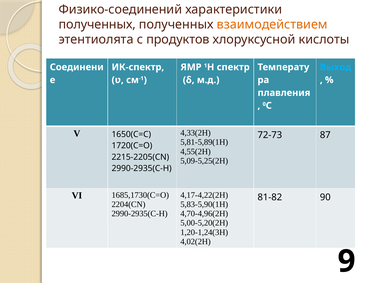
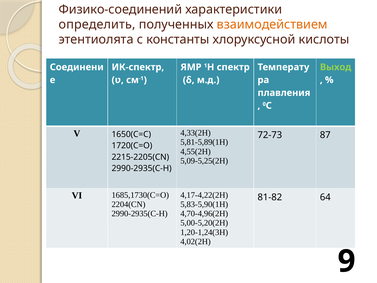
полученных: полученных -> определить (97, 24)
продуктов: продуктов -> константы (178, 40)
Выход colour: light blue -> light green (336, 67)
90: 90 -> 64 (325, 197)
